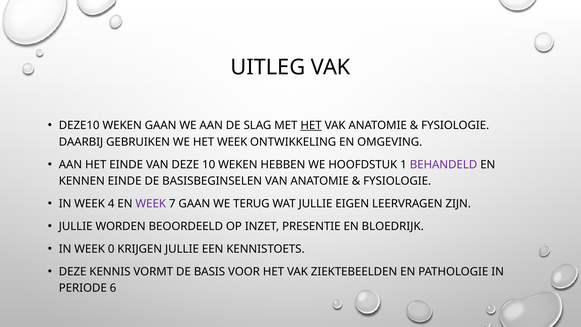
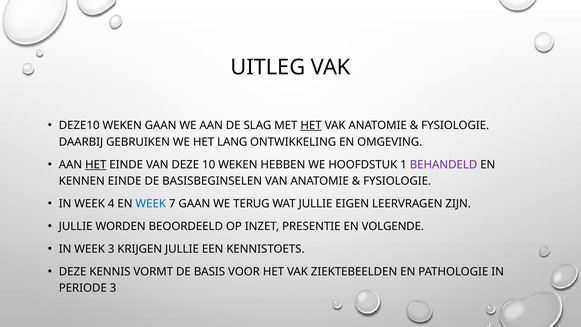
HET WEEK: WEEK -> LANG (232, 142)
HET underline: none -> present (96, 165)
WEEK colour: purple -> blue (151, 204)
BLOEDRIJK: BLOEDRIJK -> VOLGENDE (393, 226)
WEEK 0: 0 -> 3 (111, 249)
PERIODE 6: 6 -> 3 (113, 288)
